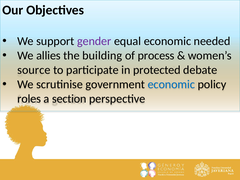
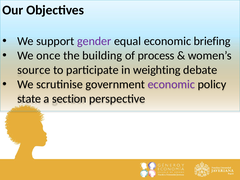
needed: needed -> briefing (212, 41)
allies: allies -> once (48, 56)
protected: protected -> weighting (157, 70)
economic colour: blue -> purple (171, 84)
roles: roles -> state (29, 99)
